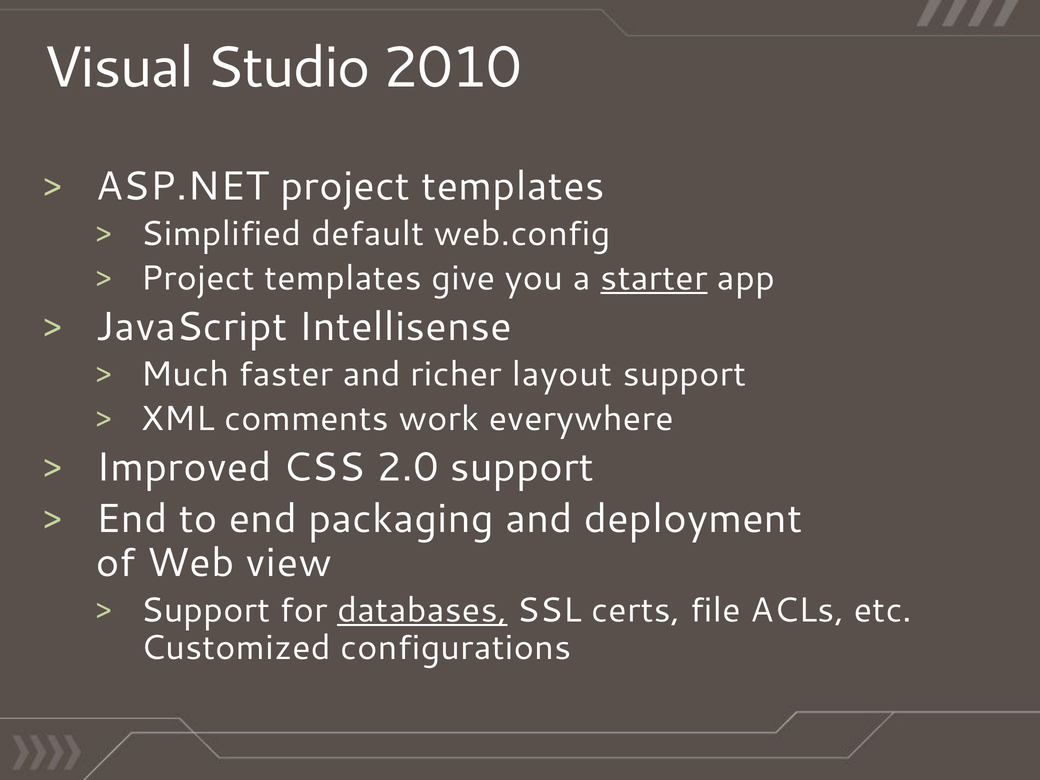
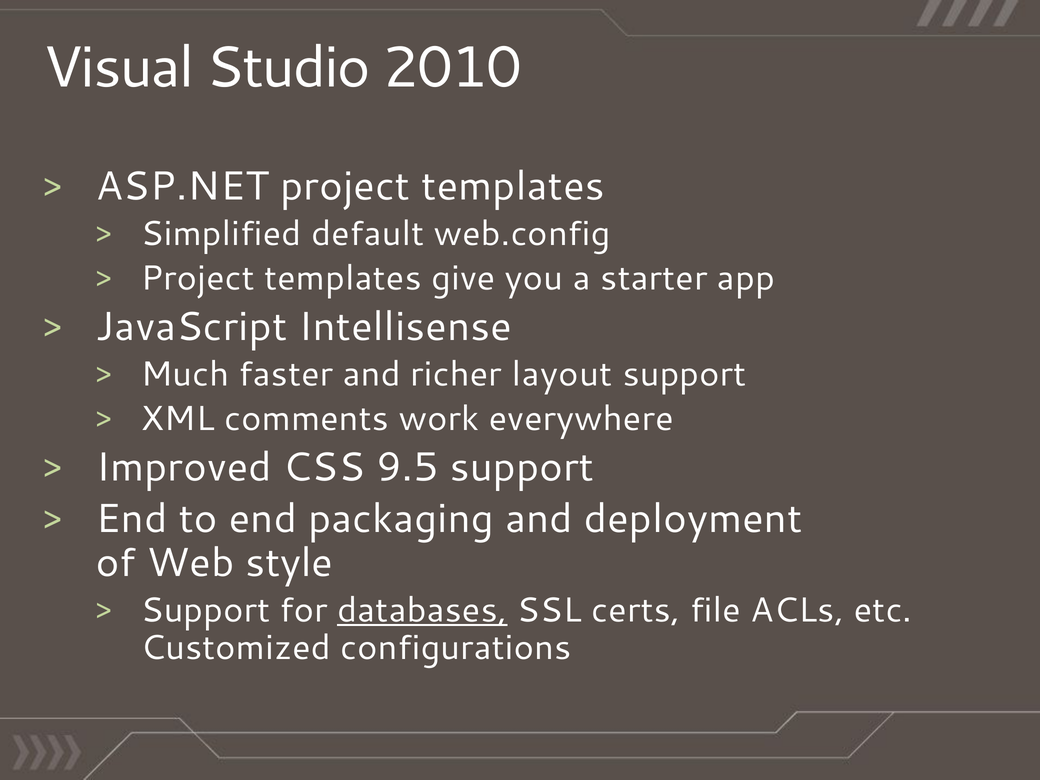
starter underline: present -> none (654, 278)
2.0: 2.0 -> 9.5 (407, 467)
view: view -> style (289, 563)
